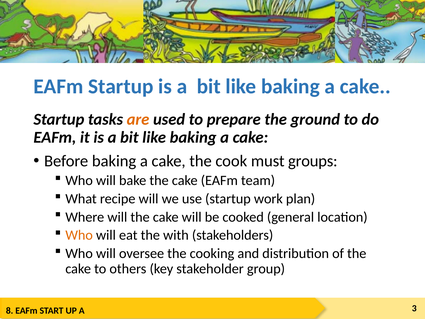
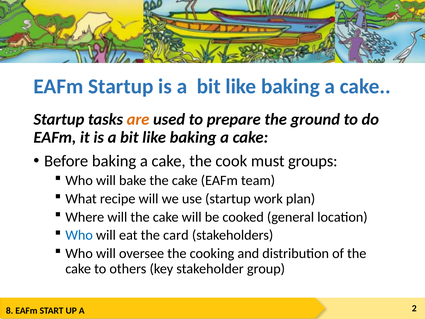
Who colour: orange -> blue (79, 235)
with: with -> card (176, 235)
3: 3 -> 2 (414, 308)
